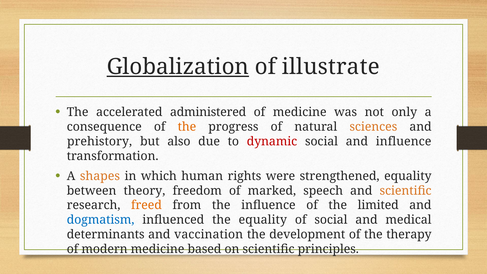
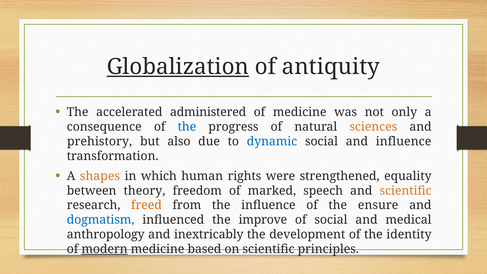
illustrate: illustrate -> antiquity (331, 67)
the colour: orange -> blue (187, 127)
dynamic colour: red -> blue (272, 141)
limited: limited -> ensure (378, 205)
the equality: equality -> improve (263, 220)
determinants: determinants -> anthropology (106, 234)
vaccination: vaccination -> inextricably (209, 234)
therapy: therapy -> identity (409, 234)
modern underline: none -> present (105, 249)
